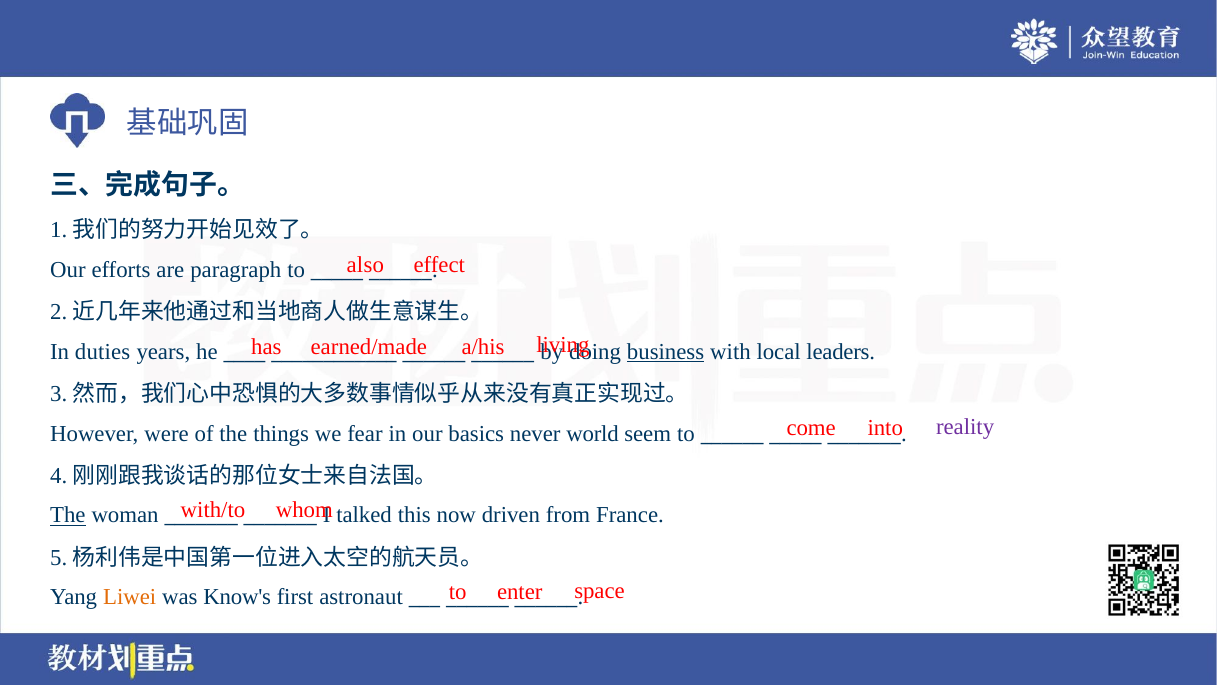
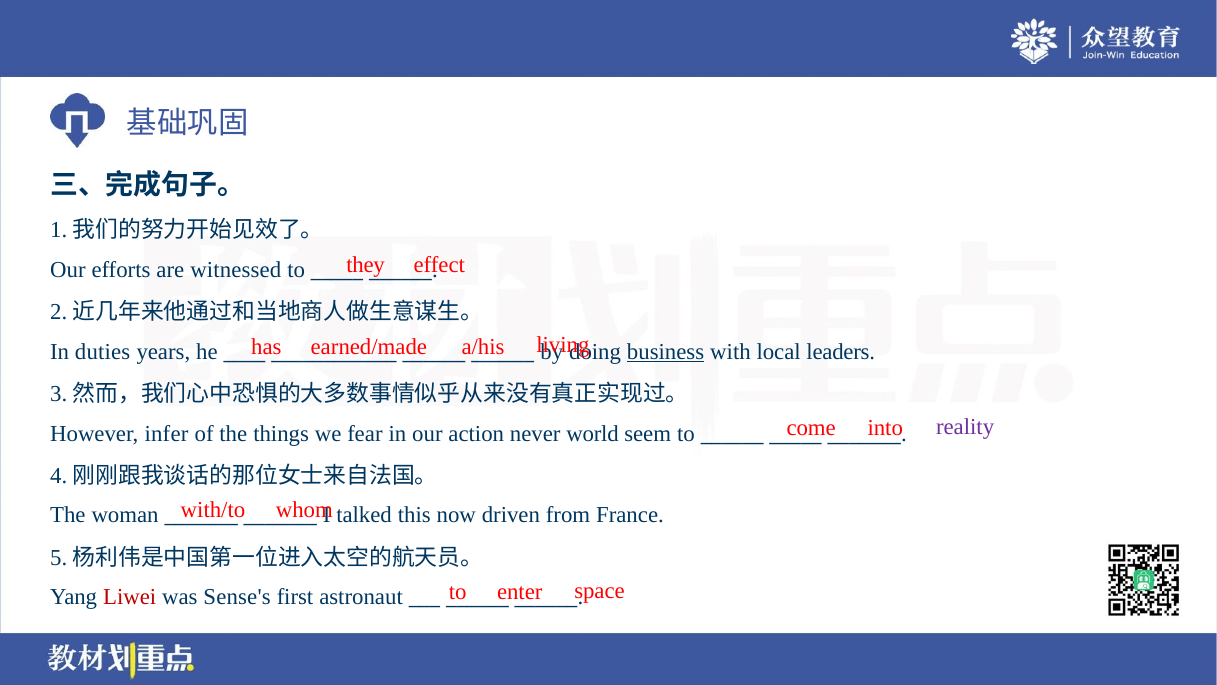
also: also -> they (366, 264)
paragraph: paragraph -> witnessed (236, 270)
were: were -> infer (167, 433)
basics: basics -> action (476, 433)
The underline: present -> none (68, 515)
Liwei colour: orange -> red (130, 597)
Know's: Know's -> Sense's (237, 597)
